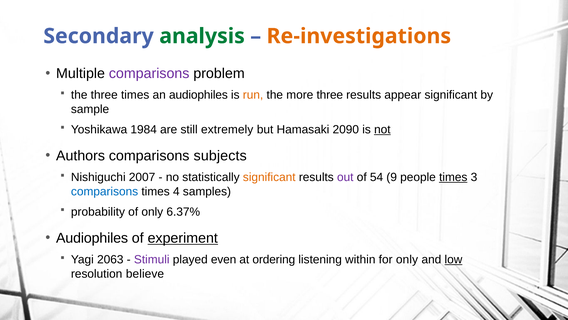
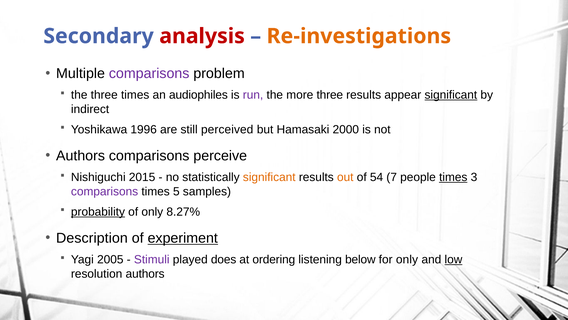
analysis colour: green -> red (202, 36)
run colour: orange -> purple (253, 95)
significant underline: none -> present (451, 95)
sample: sample -> indirect (90, 109)
1984: 1984 -> 1996 (144, 129)
extremely: extremely -> perceived (227, 129)
2090: 2090 -> 2000 (346, 129)
not underline: present -> none (382, 129)
subjects: subjects -> perceive (220, 156)
2007: 2007 -> 2015 (142, 177)
out colour: purple -> orange (345, 177)
9: 9 -> 7 (392, 177)
comparisons colour: blue -> purple (105, 191)
4: 4 -> 5 (176, 191)
probability underline: none -> present (98, 211)
6.37%: 6.37% -> 8.27% (183, 211)
Audiophiles: Audiophiles -> Description (92, 238)
2063: 2063 -> 2005 (110, 259)
even: even -> does (224, 259)
within: within -> below (360, 259)
resolution believe: believe -> authors (145, 274)
